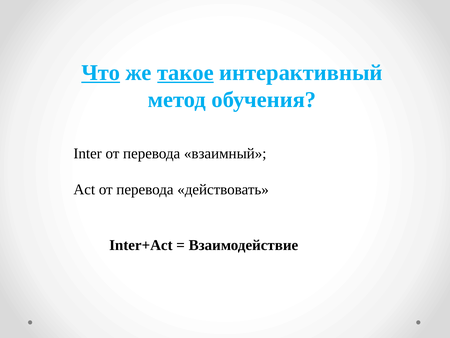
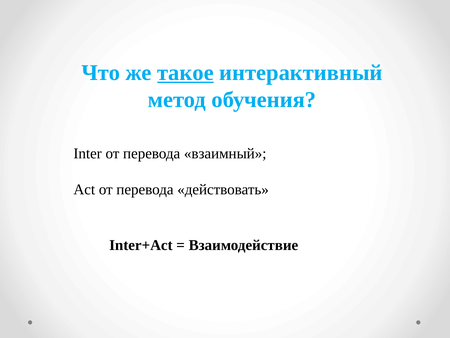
Что underline: present -> none (101, 73)
